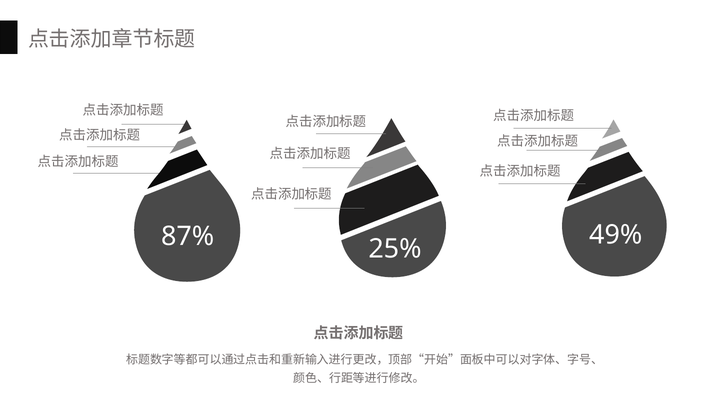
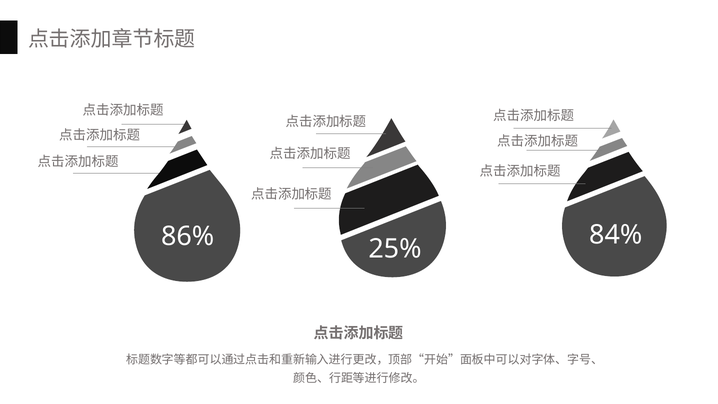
49%: 49% -> 84% (616, 235)
87%: 87% -> 86% (188, 236)
